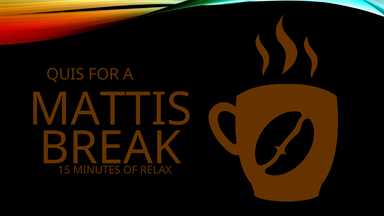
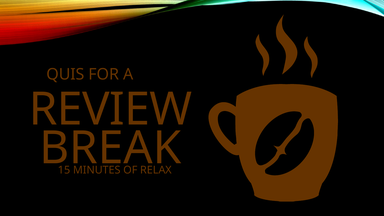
MATTIS: MATTIS -> REVIEW (111, 109)
